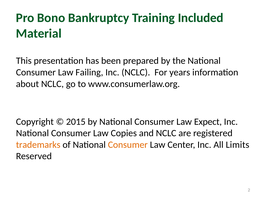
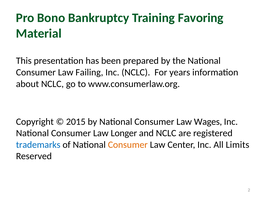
Included: Included -> Favoring (201, 18)
Expect: Expect -> Wages (208, 122)
Copies: Copies -> Longer (124, 134)
trademarks colour: orange -> blue (38, 145)
